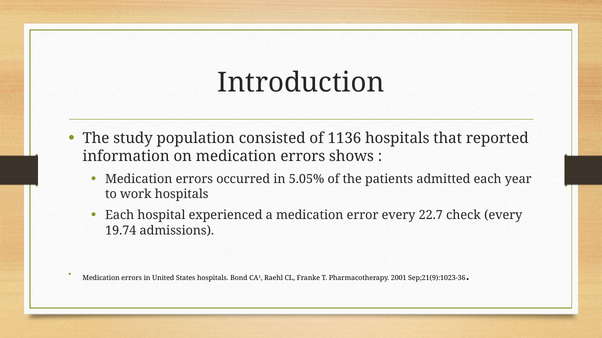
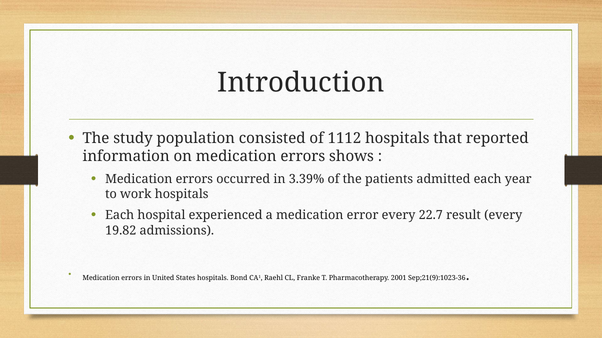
1136: 1136 -> 1112 (344, 139)
5.05%: 5.05% -> 3.39% (307, 179)
check: check -> result (464, 216)
19.74: 19.74 -> 19.82 (121, 231)
